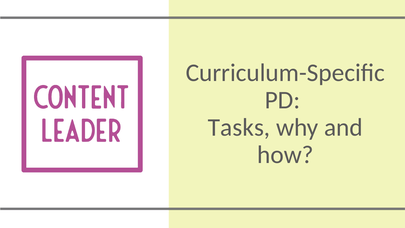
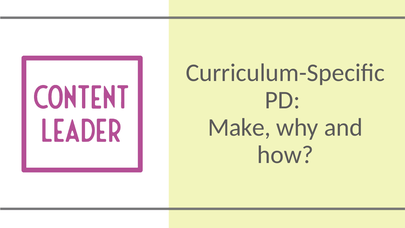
Tasks: Tasks -> Make (239, 127)
